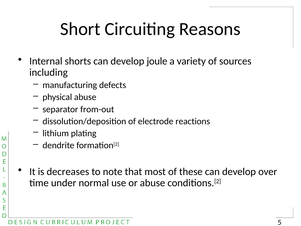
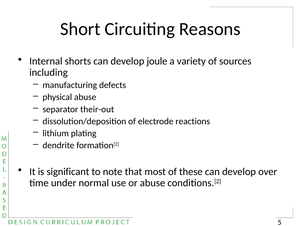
from-out: from-out -> their-out (97, 109)
decreases: decreases -> significant (68, 172)
